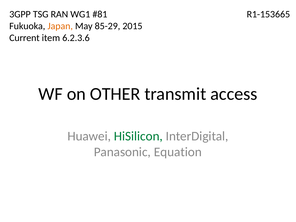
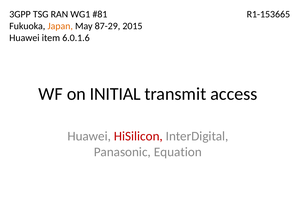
85-29: 85-29 -> 87-29 (107, 26)
Current: Current -> Huawei (24, 38)
6.2.3.6: 6.2.3.6 -> 6.0.1.6 (76, 38)
OTHER: OTHER -> INITIAL (115, 94)
HiSilicon colour: green -> red (138, 136)
